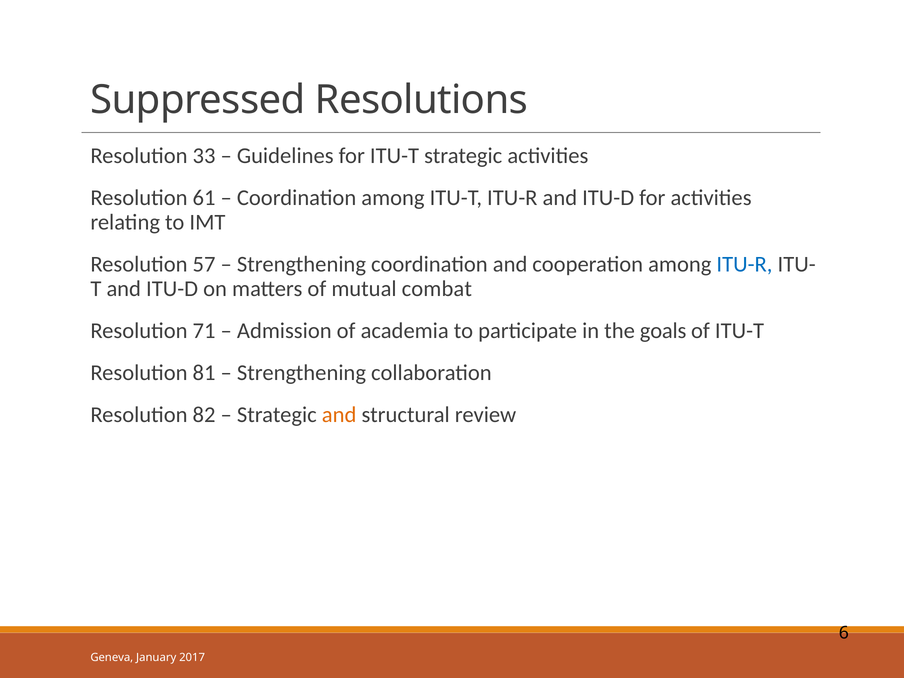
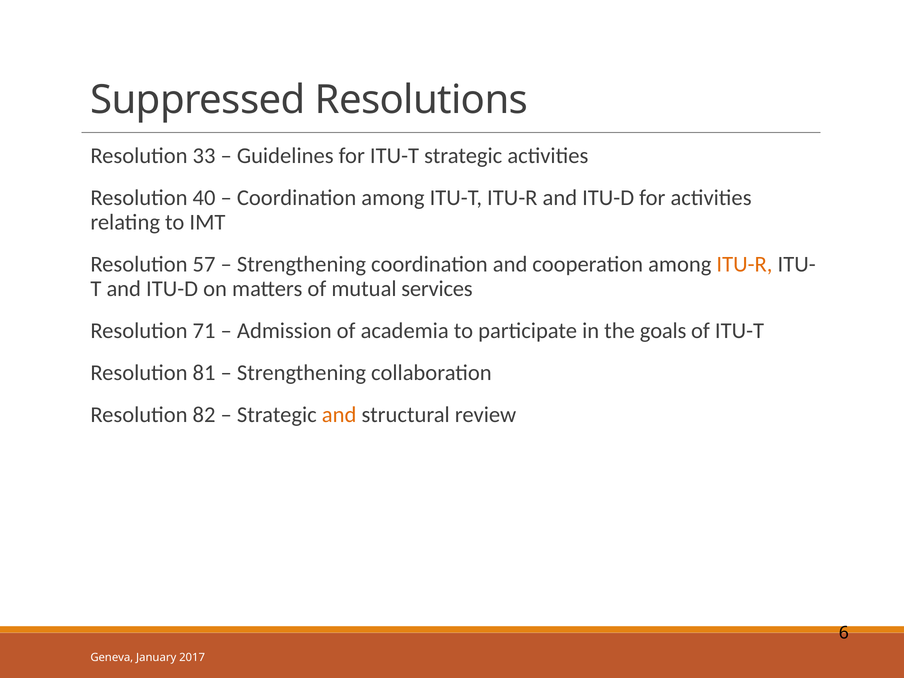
61: 61 -> 40 (204, 198)
ITU-R colour: blue -> orange (744, 264)
combat: combat -> services (437, 289)
